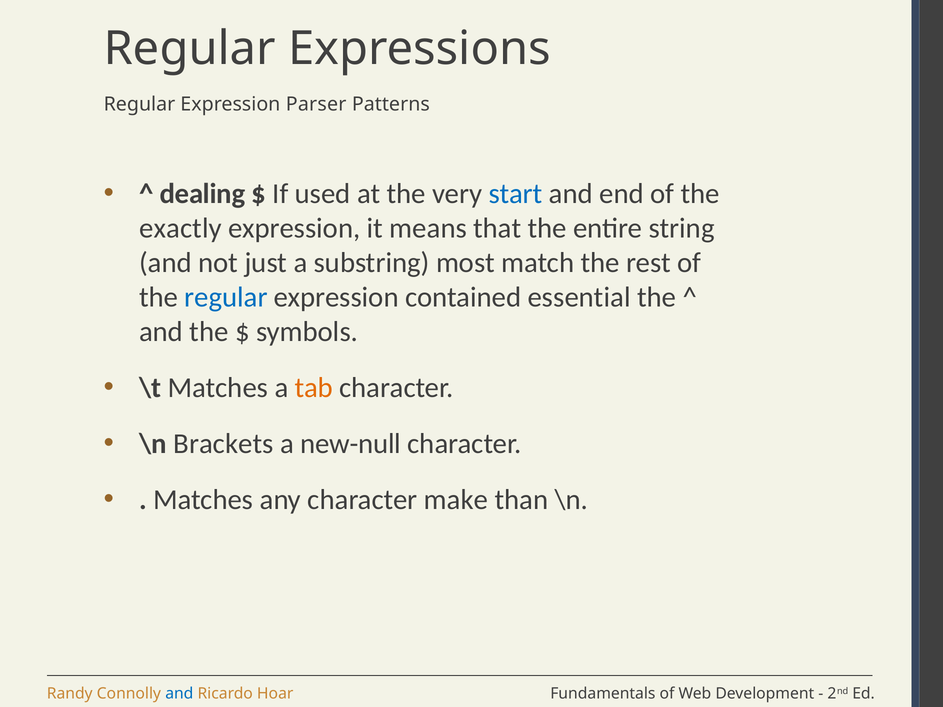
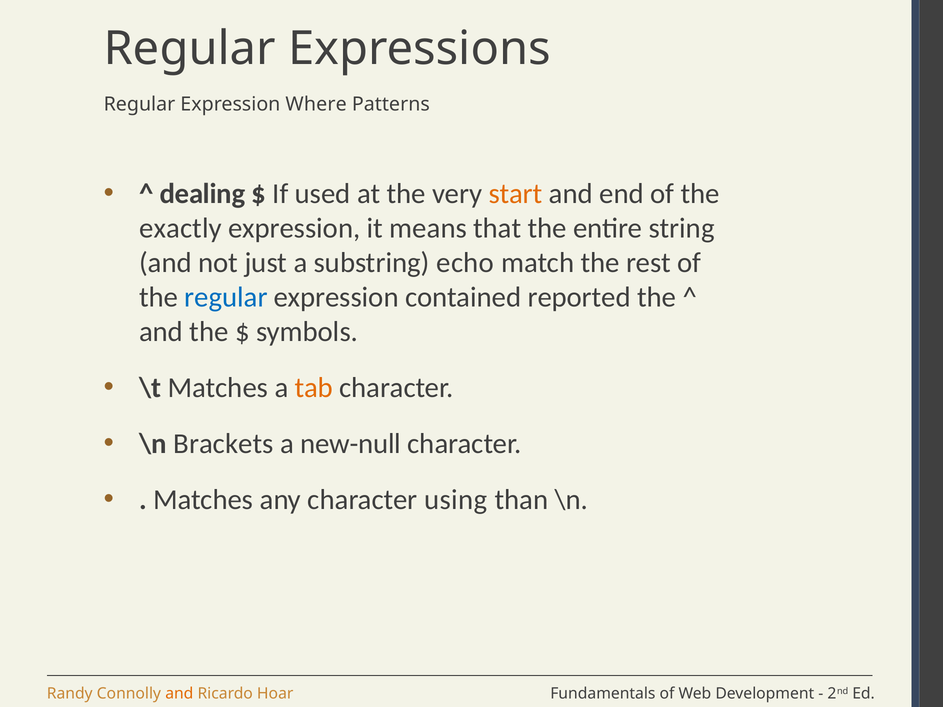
Parser: Parser -> Where (316, 104)
start colour: blue -> orange (516, 194)
most: most -> echo (465, 263)
essential: essential -> reported (579, 297)
make: make -> using (456, 500)
and colour: blue -> orange (179, 694)
